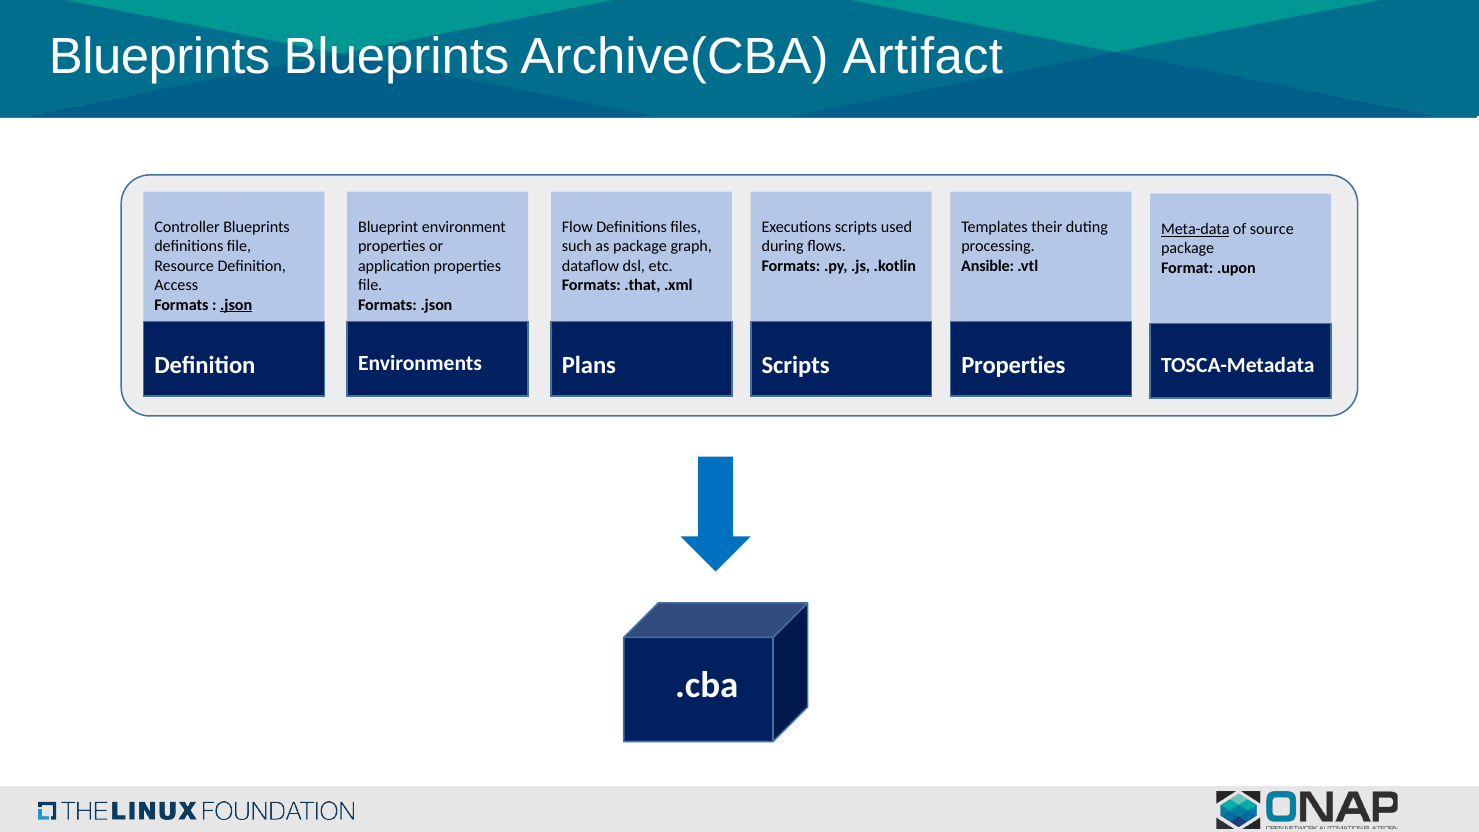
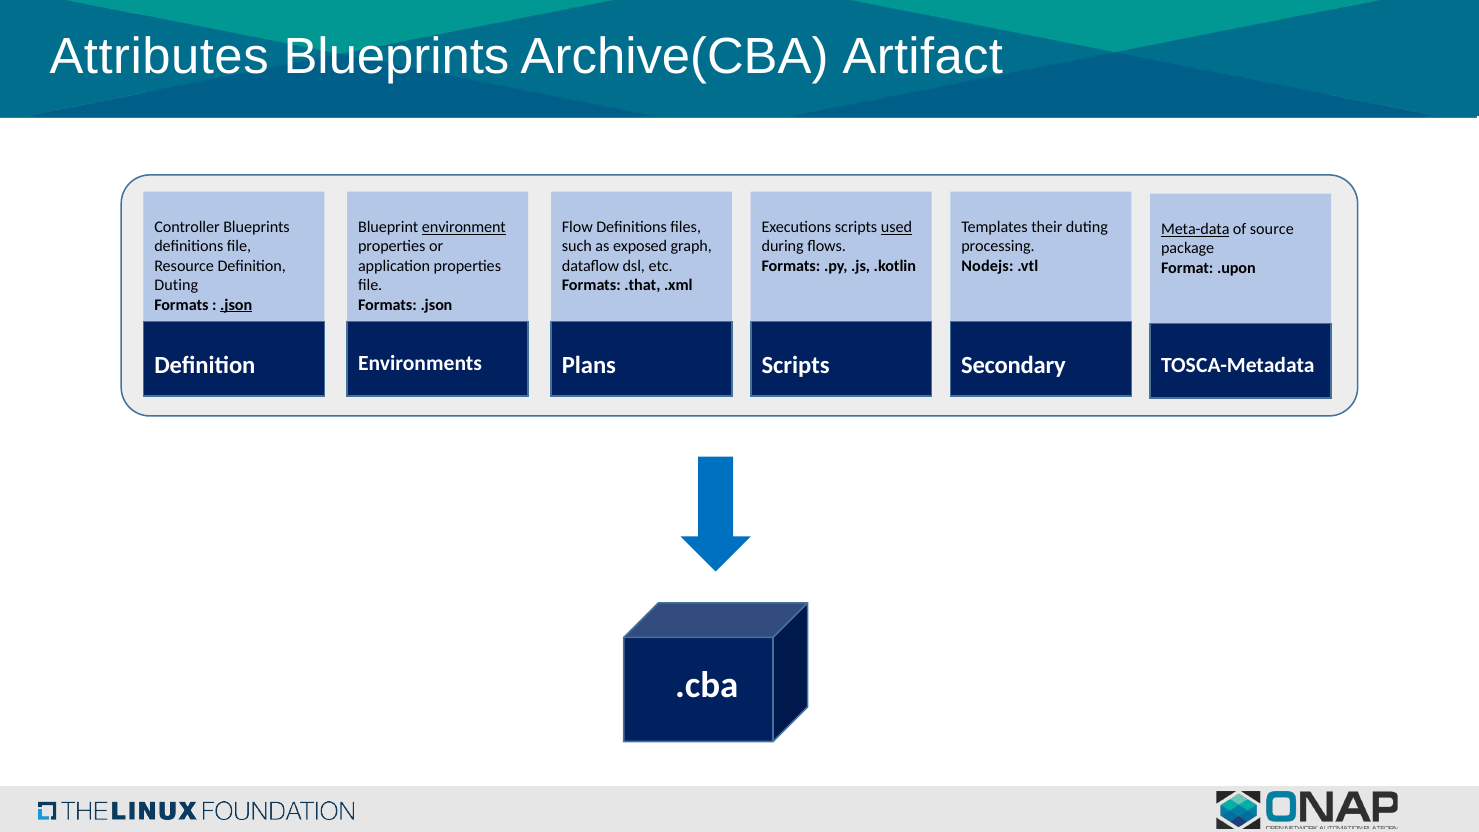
Blueprints: Blueprints -> Attributes (159, 57)
environment underline: none -> present (464, 227)
used underline: none -> present (897, 227)
as package: package -> exposed (640, 246)
Ansible: Ansible -> Nodejs (987, 266)
Access: Access -> Duting (176, 285)
Properties: Properties -> Secondary (1013, 365)
